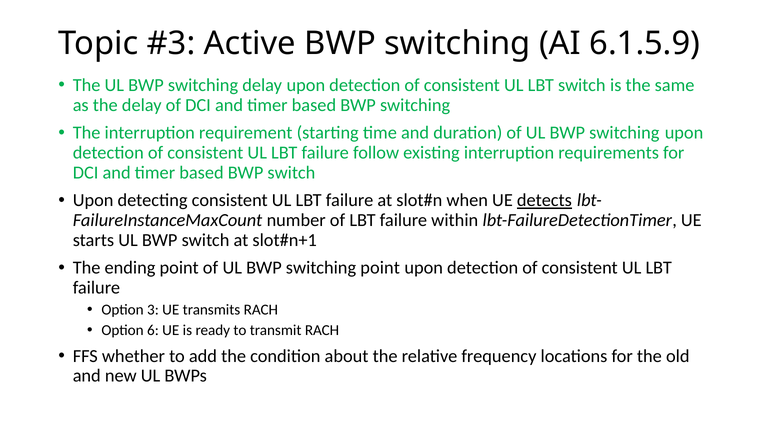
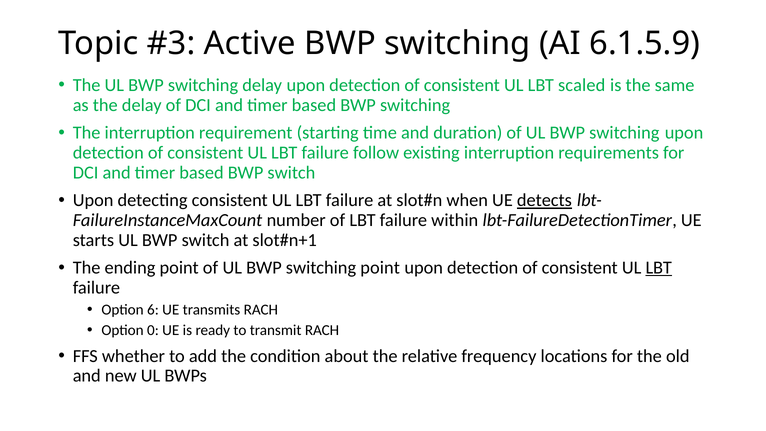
LBT switch: switch -> scaled (582, 85)
LBT underline: none -> present (659, 268)
3: 3 -> 6 (153, 310)
6: 6 -> 0 (153, 330)
